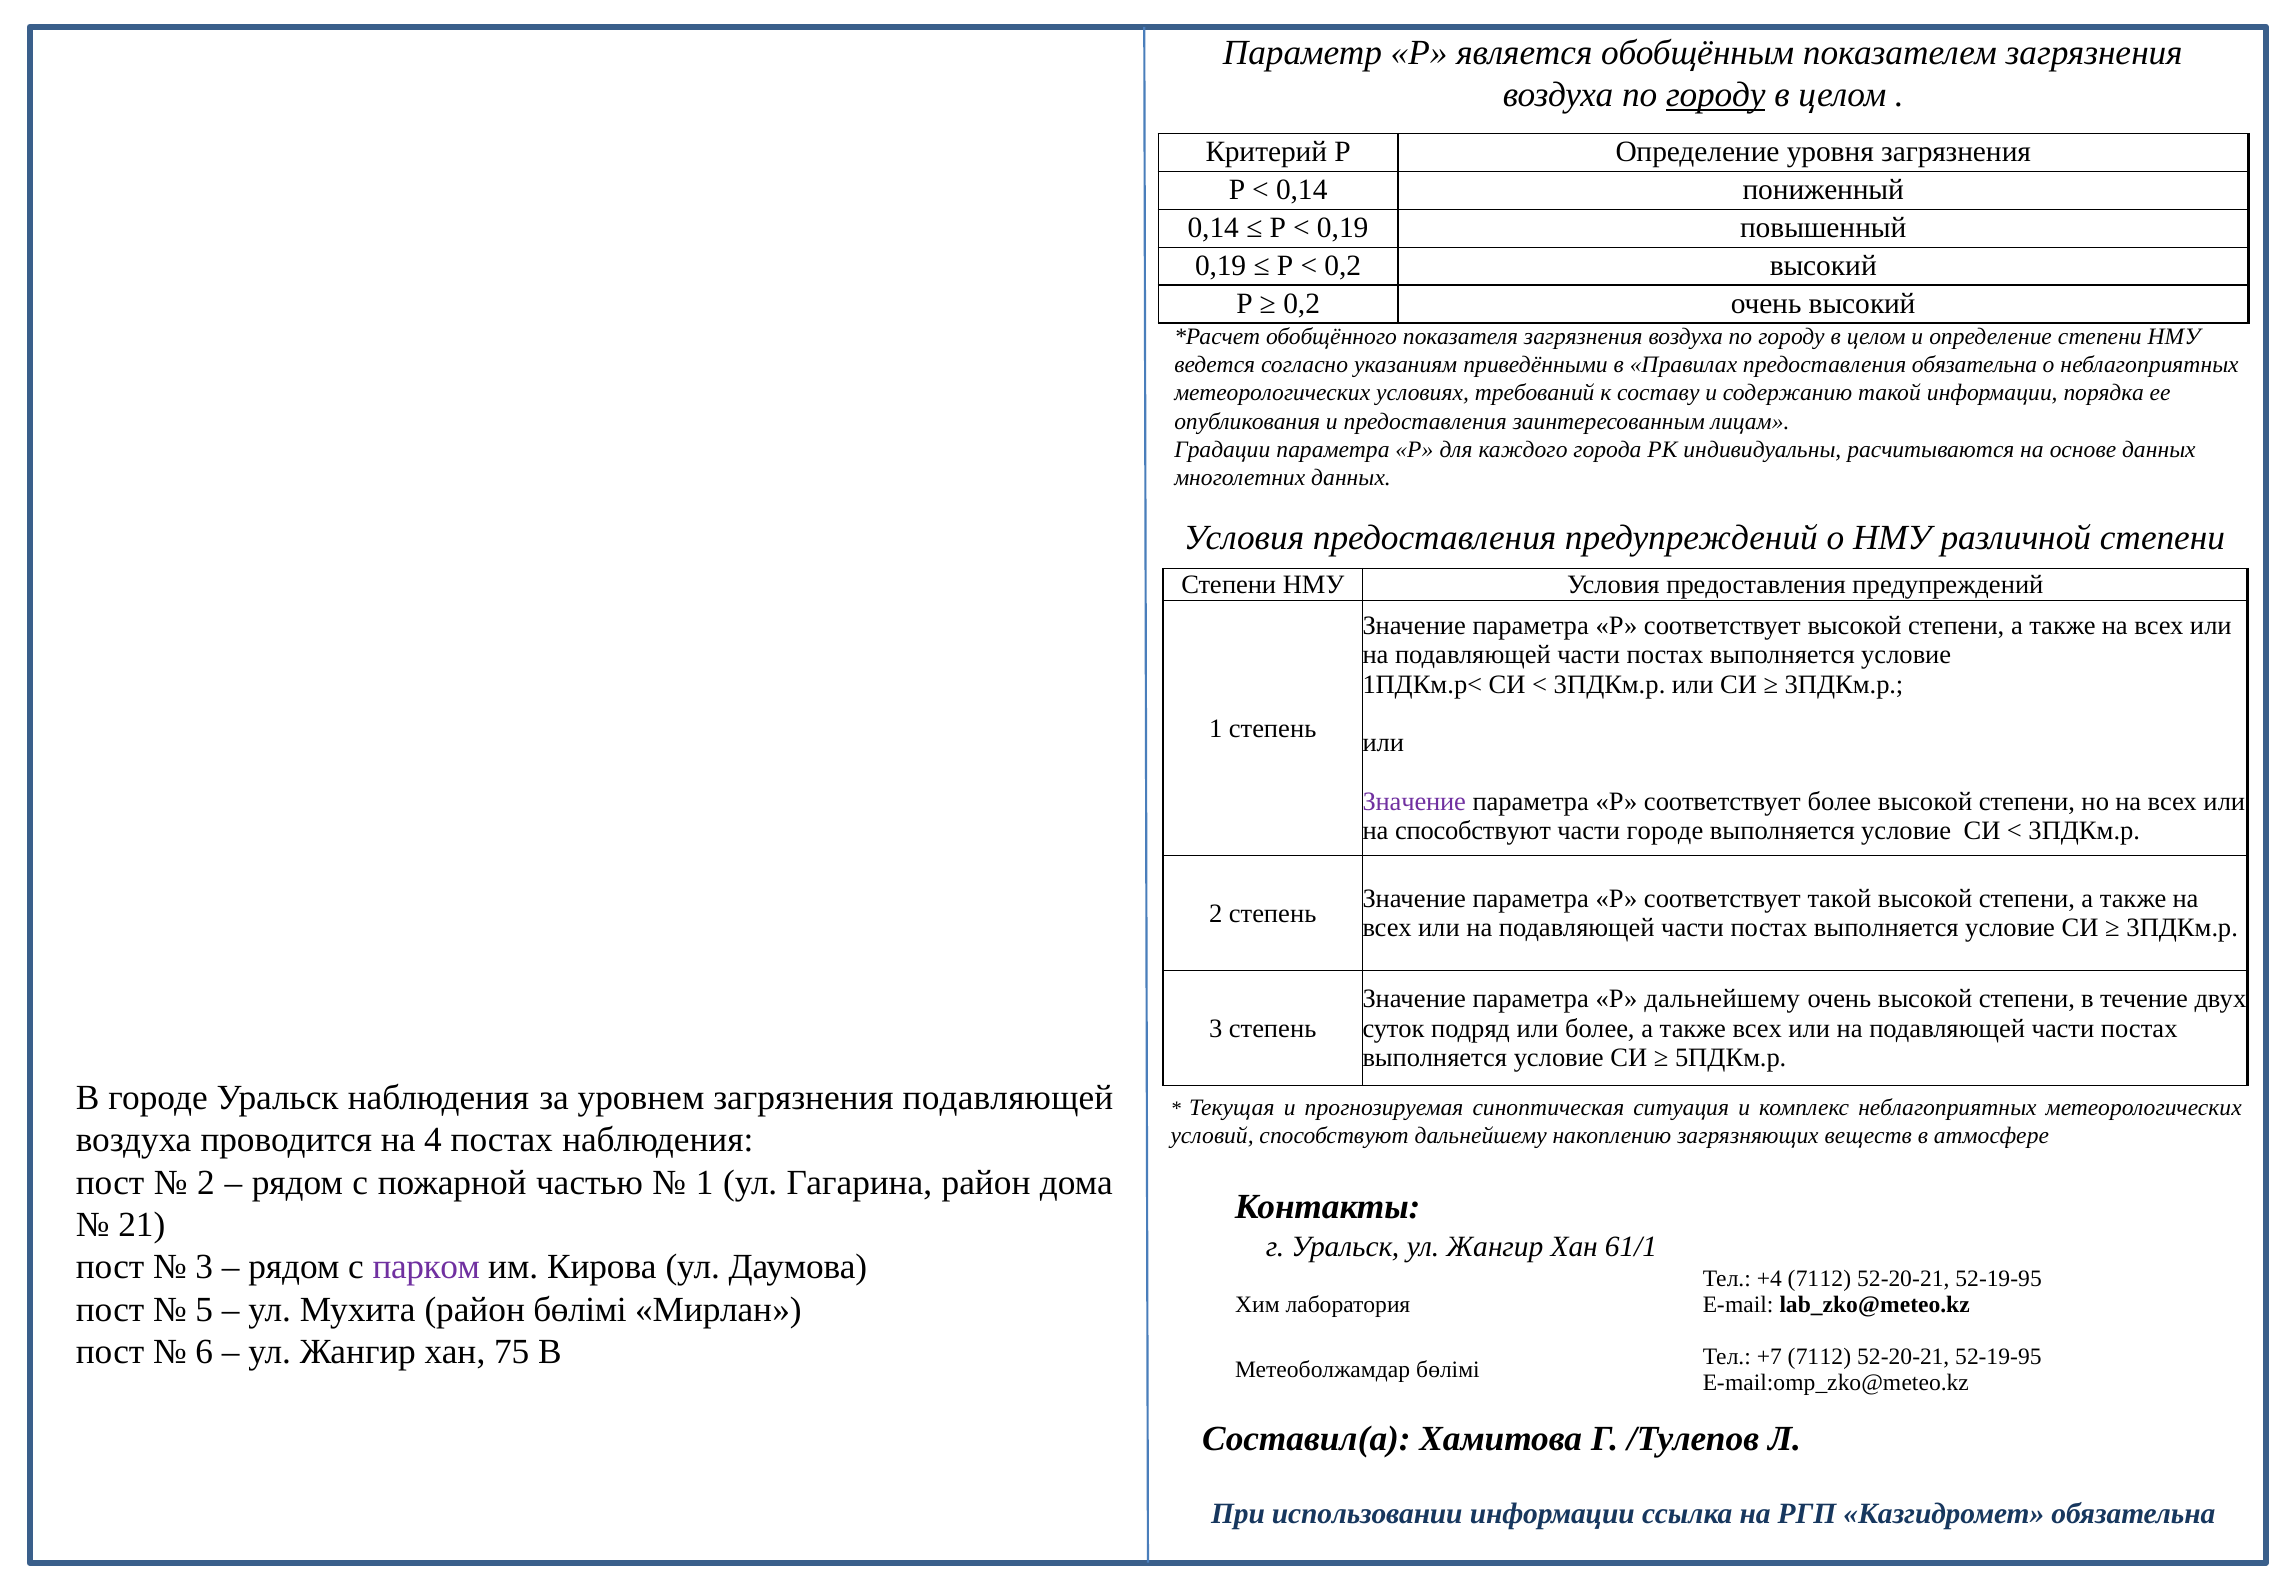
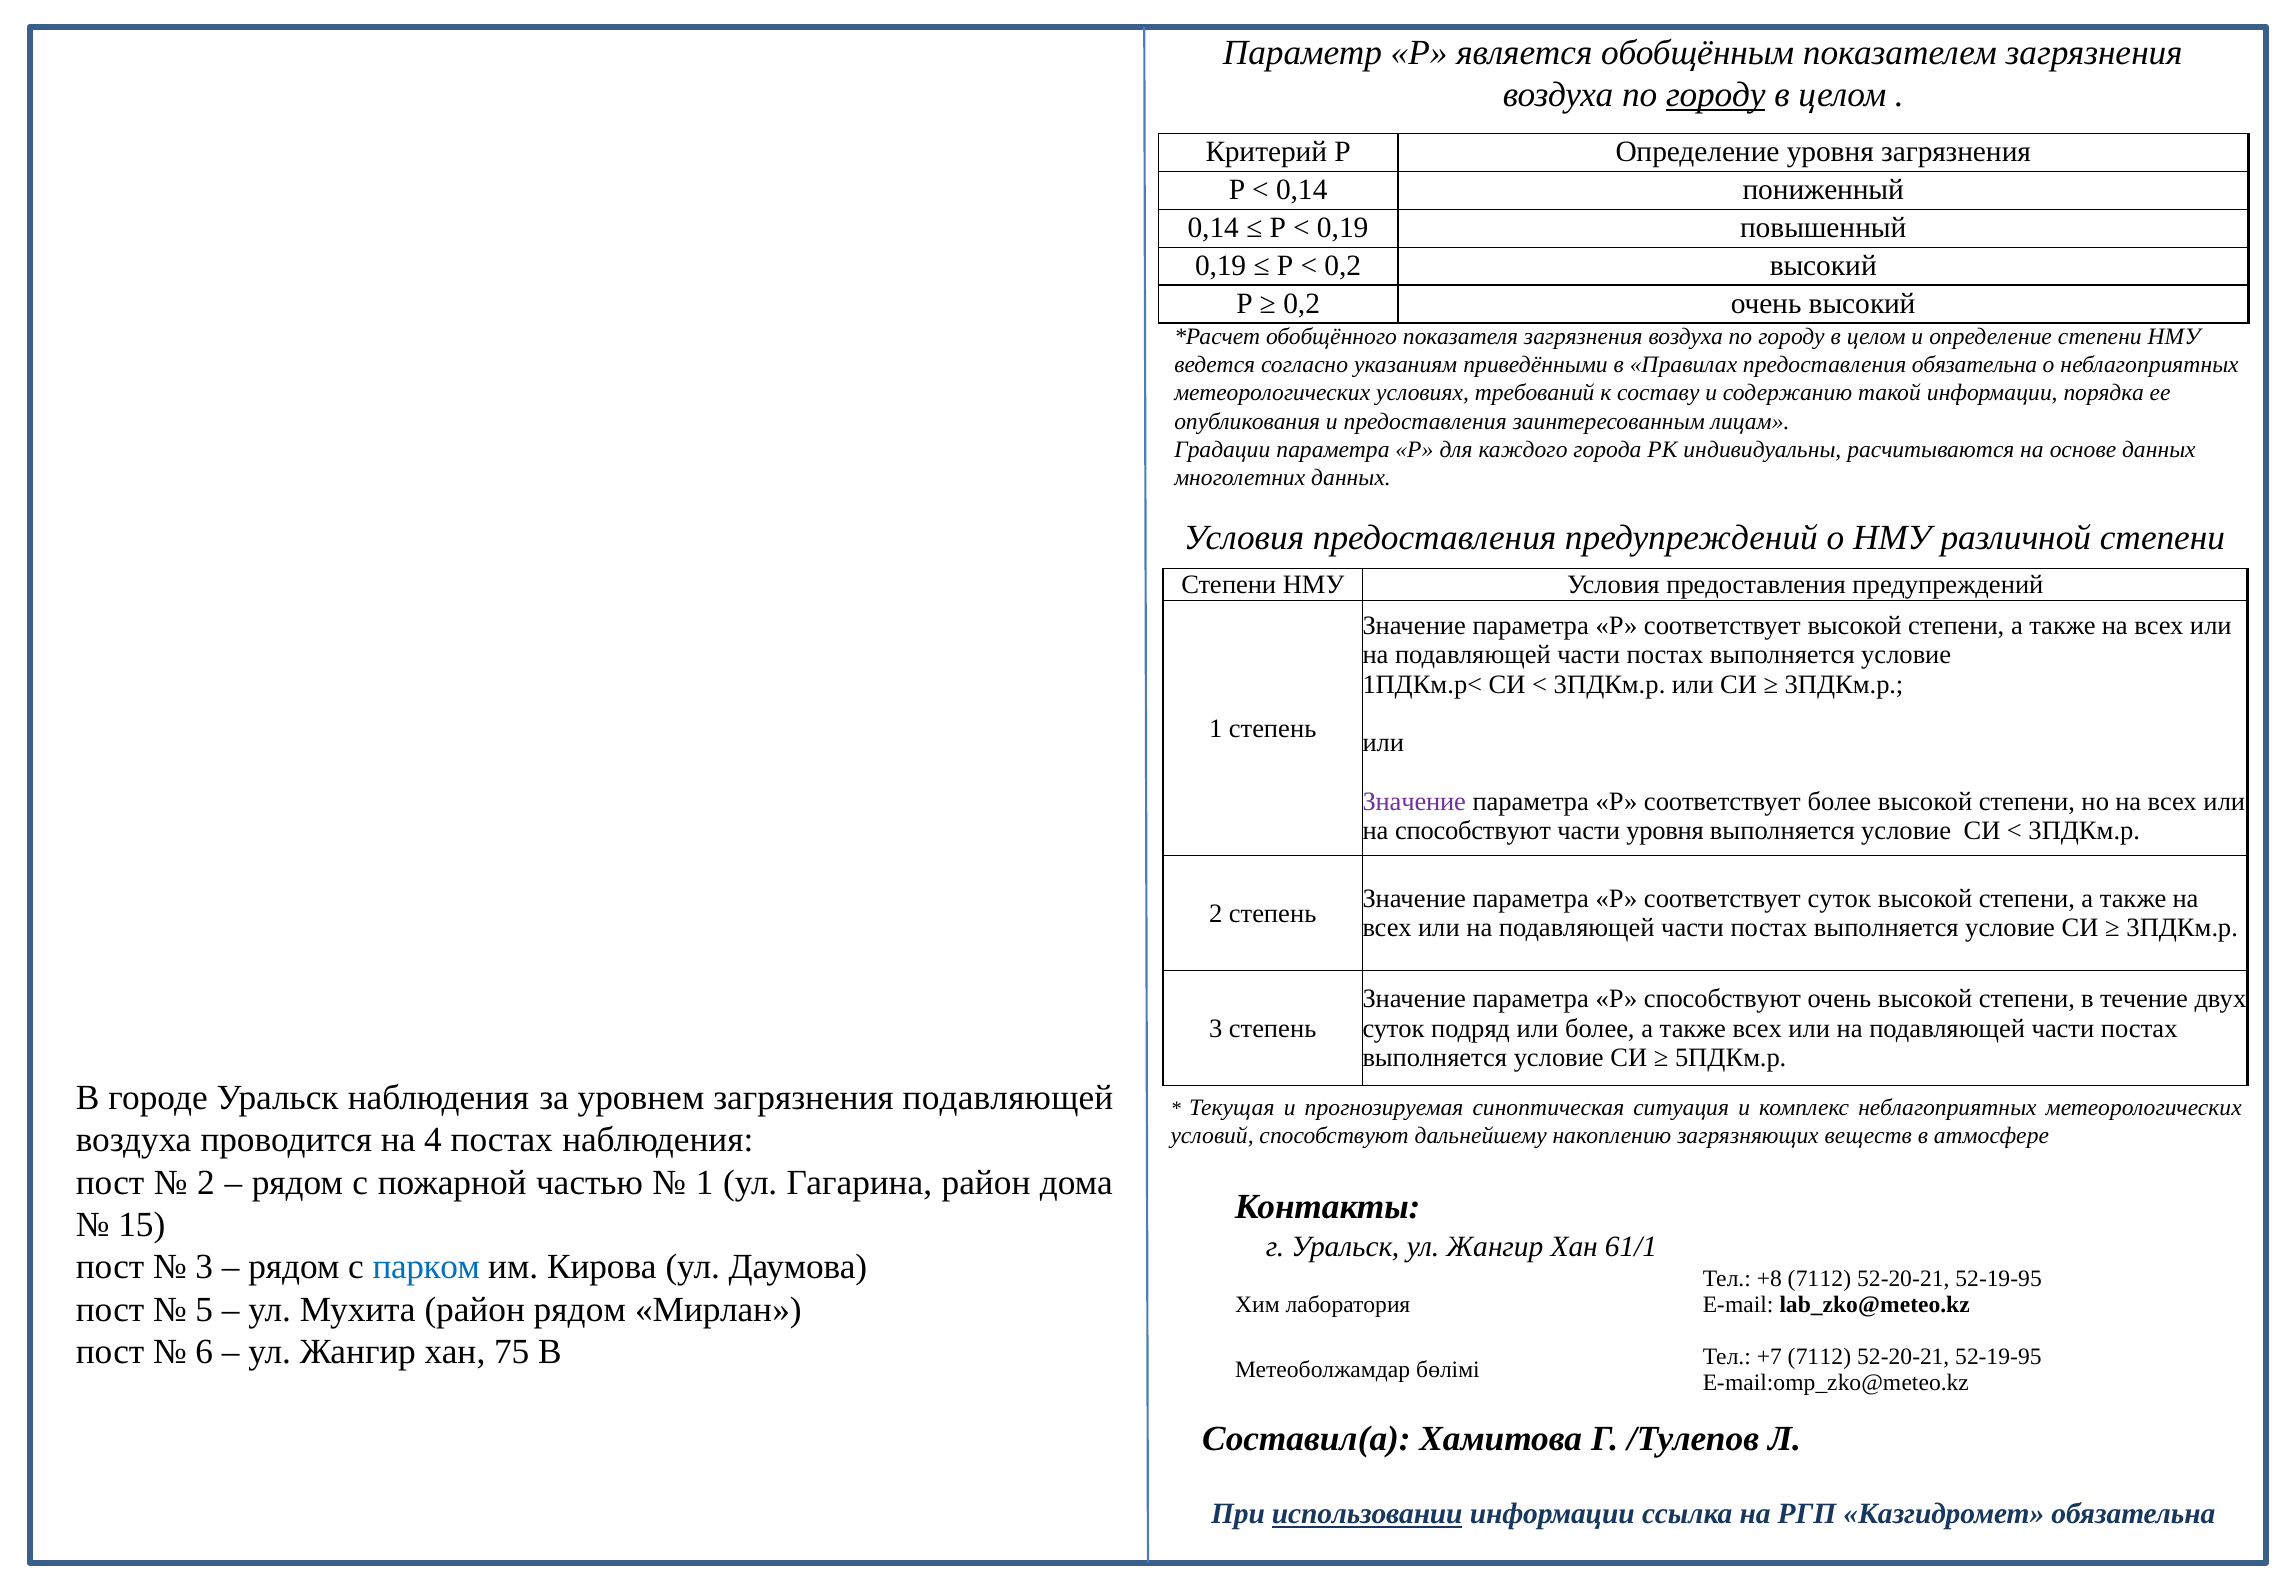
части городе: городе -> уровня (1665, 831)
соответствует такой: такой -> суток (1839, 898)
Р дальнейшему: дальнейшему -> способствуют (1722, 999)
21: 21 -> 15 (142, 1224)
парком colour: purple -> blue (426, 1267)
+4: +4 -> +8 (1769, 1279)
район бөлімі: бөлімі -> рядом (580, 1309)
использовании underline: none -> present (1367, 1514)
